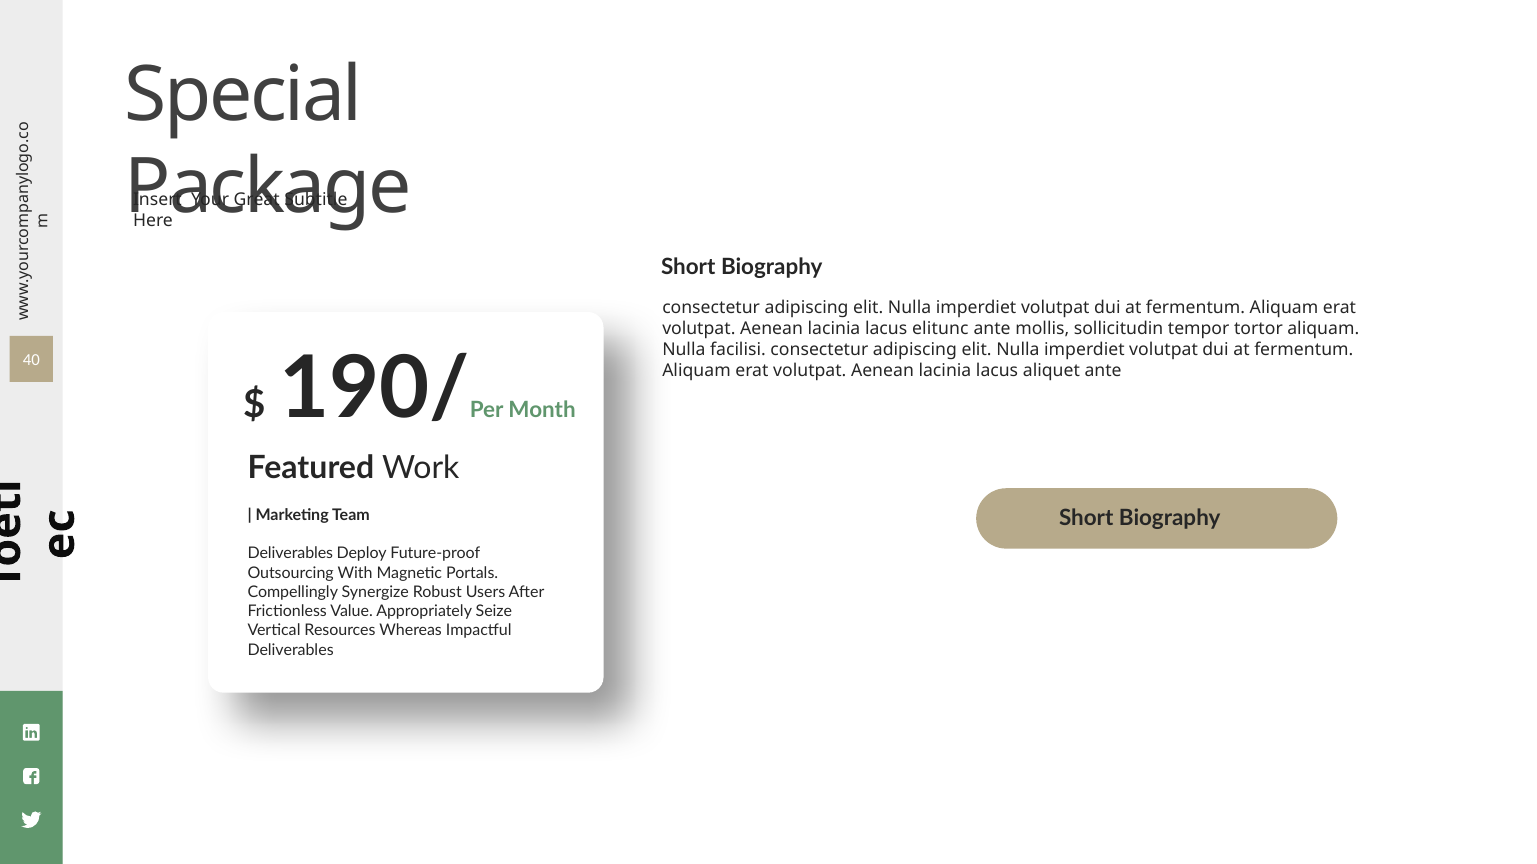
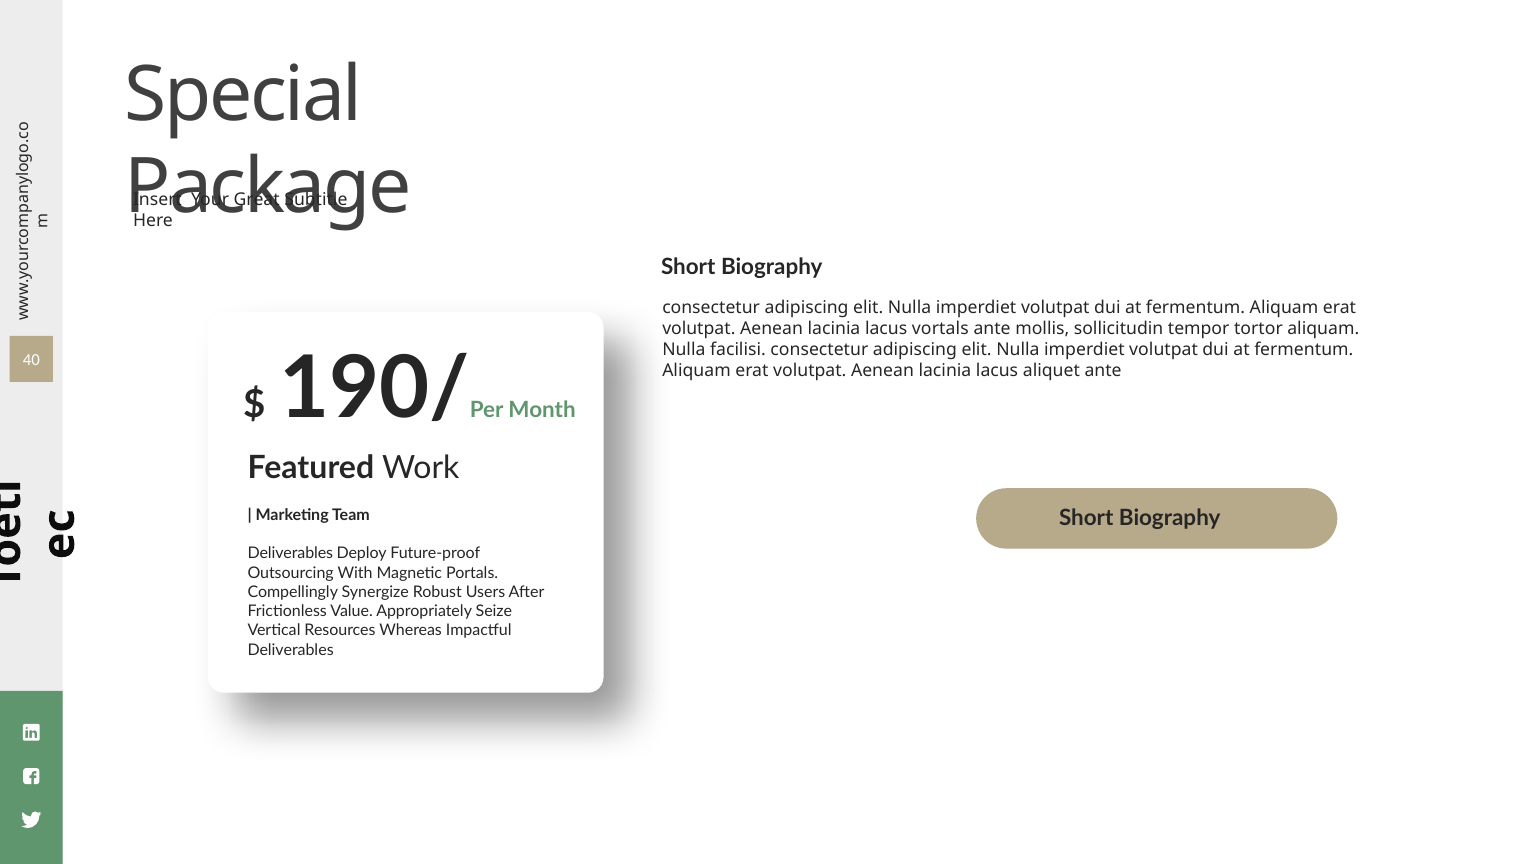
elitunc: elitunc -> vortals (940, 329)
